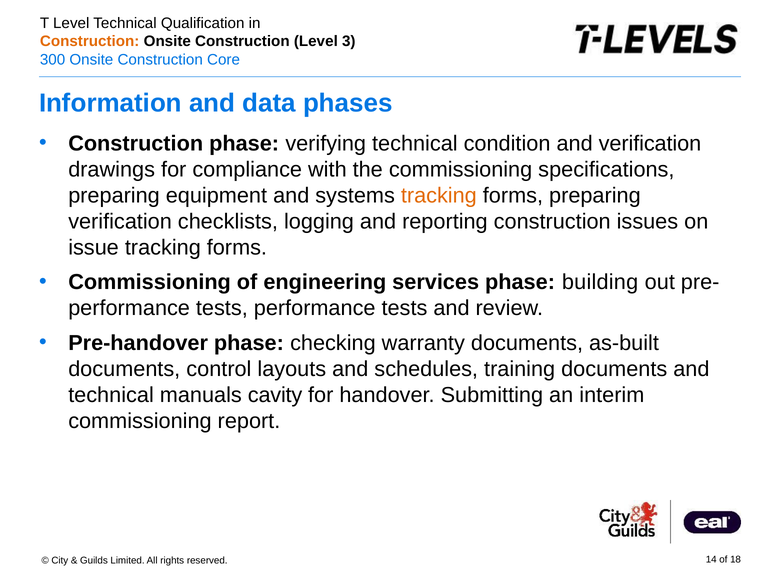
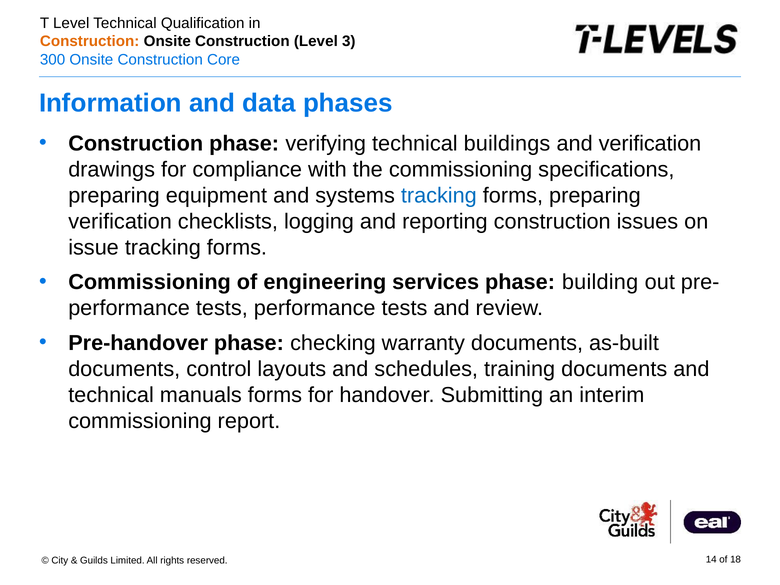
condition: condition -> buildings (507, 144)
tracking colour: orange -> blue (439, 196)
manuals cavity: cavity -> forms (275, 395)
